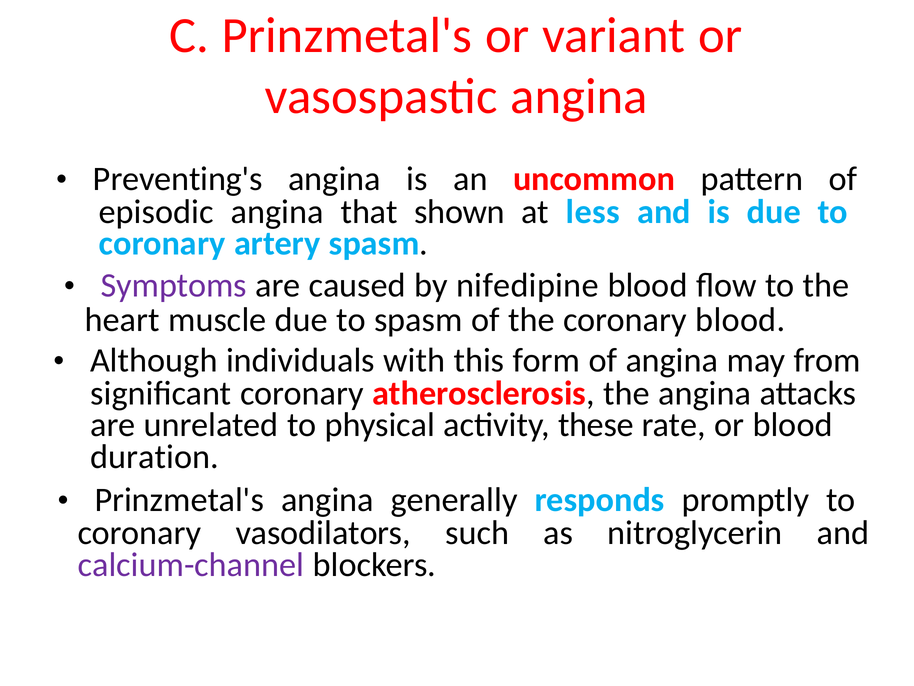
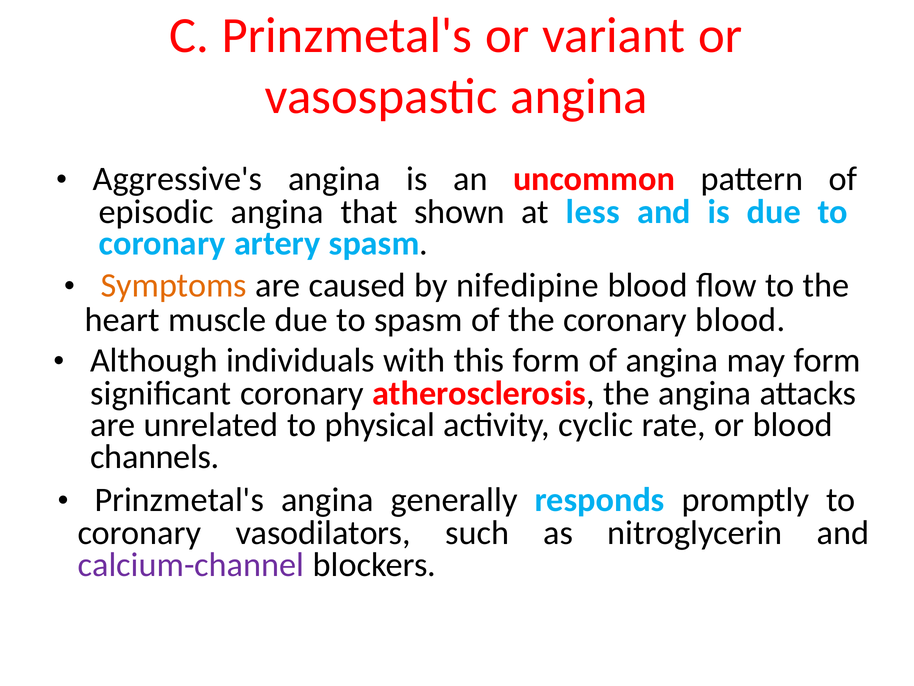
Preventing's: Preventing's -> Aggressive's (178, 179)
Symptoms colour: purple -> orange (174, 285)
may from: from -> form (827, 360)
these: these -> cyclic (596, 425)
duration: duration -> channels (155, 457)
